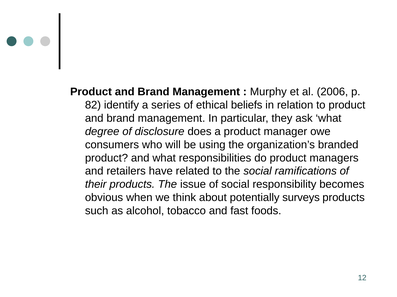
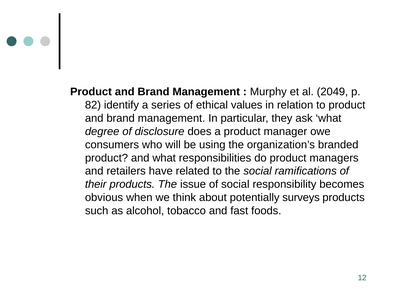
2006: 2006 -> 2049 (332, 92)
beliefs: beliefs -> values (247, 105)
